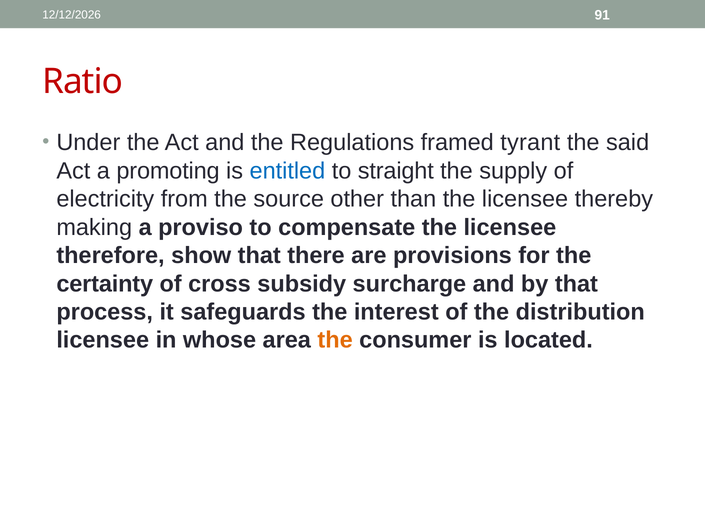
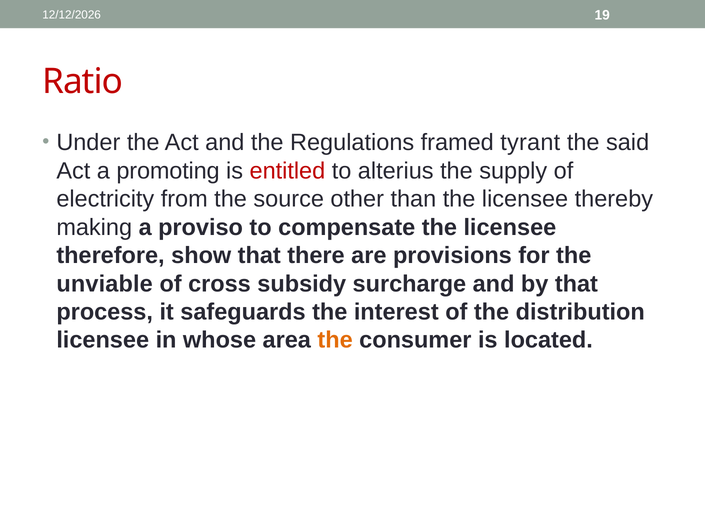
91: 91 -> 19 (602, 15)
entitled colour: blue -> red (287, 171)
straight: straight -> alterius (396, 171)
certainty: certainty -> unviable (105, 284)
